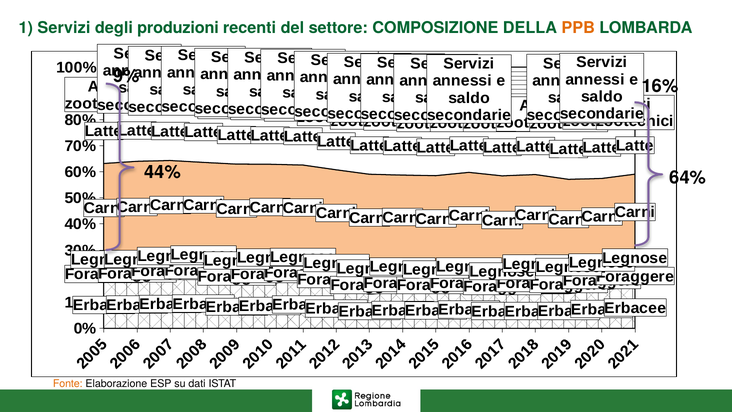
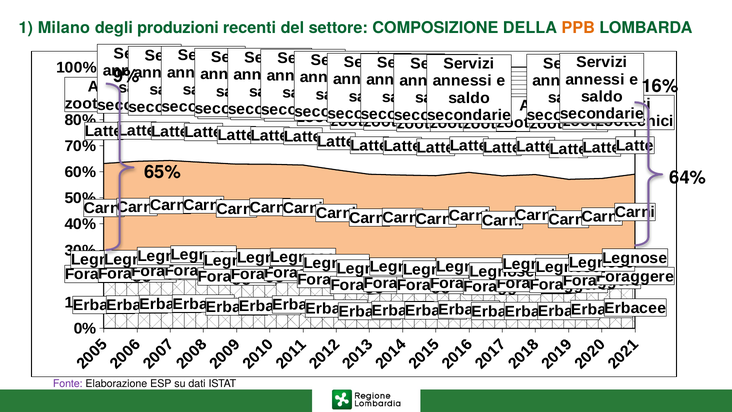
1 Servizi: Servizi -> Milano (64, 28)
44%: 44% -> 65% (163, 172)
Fonte colour: orange -> purple (68, 384)
